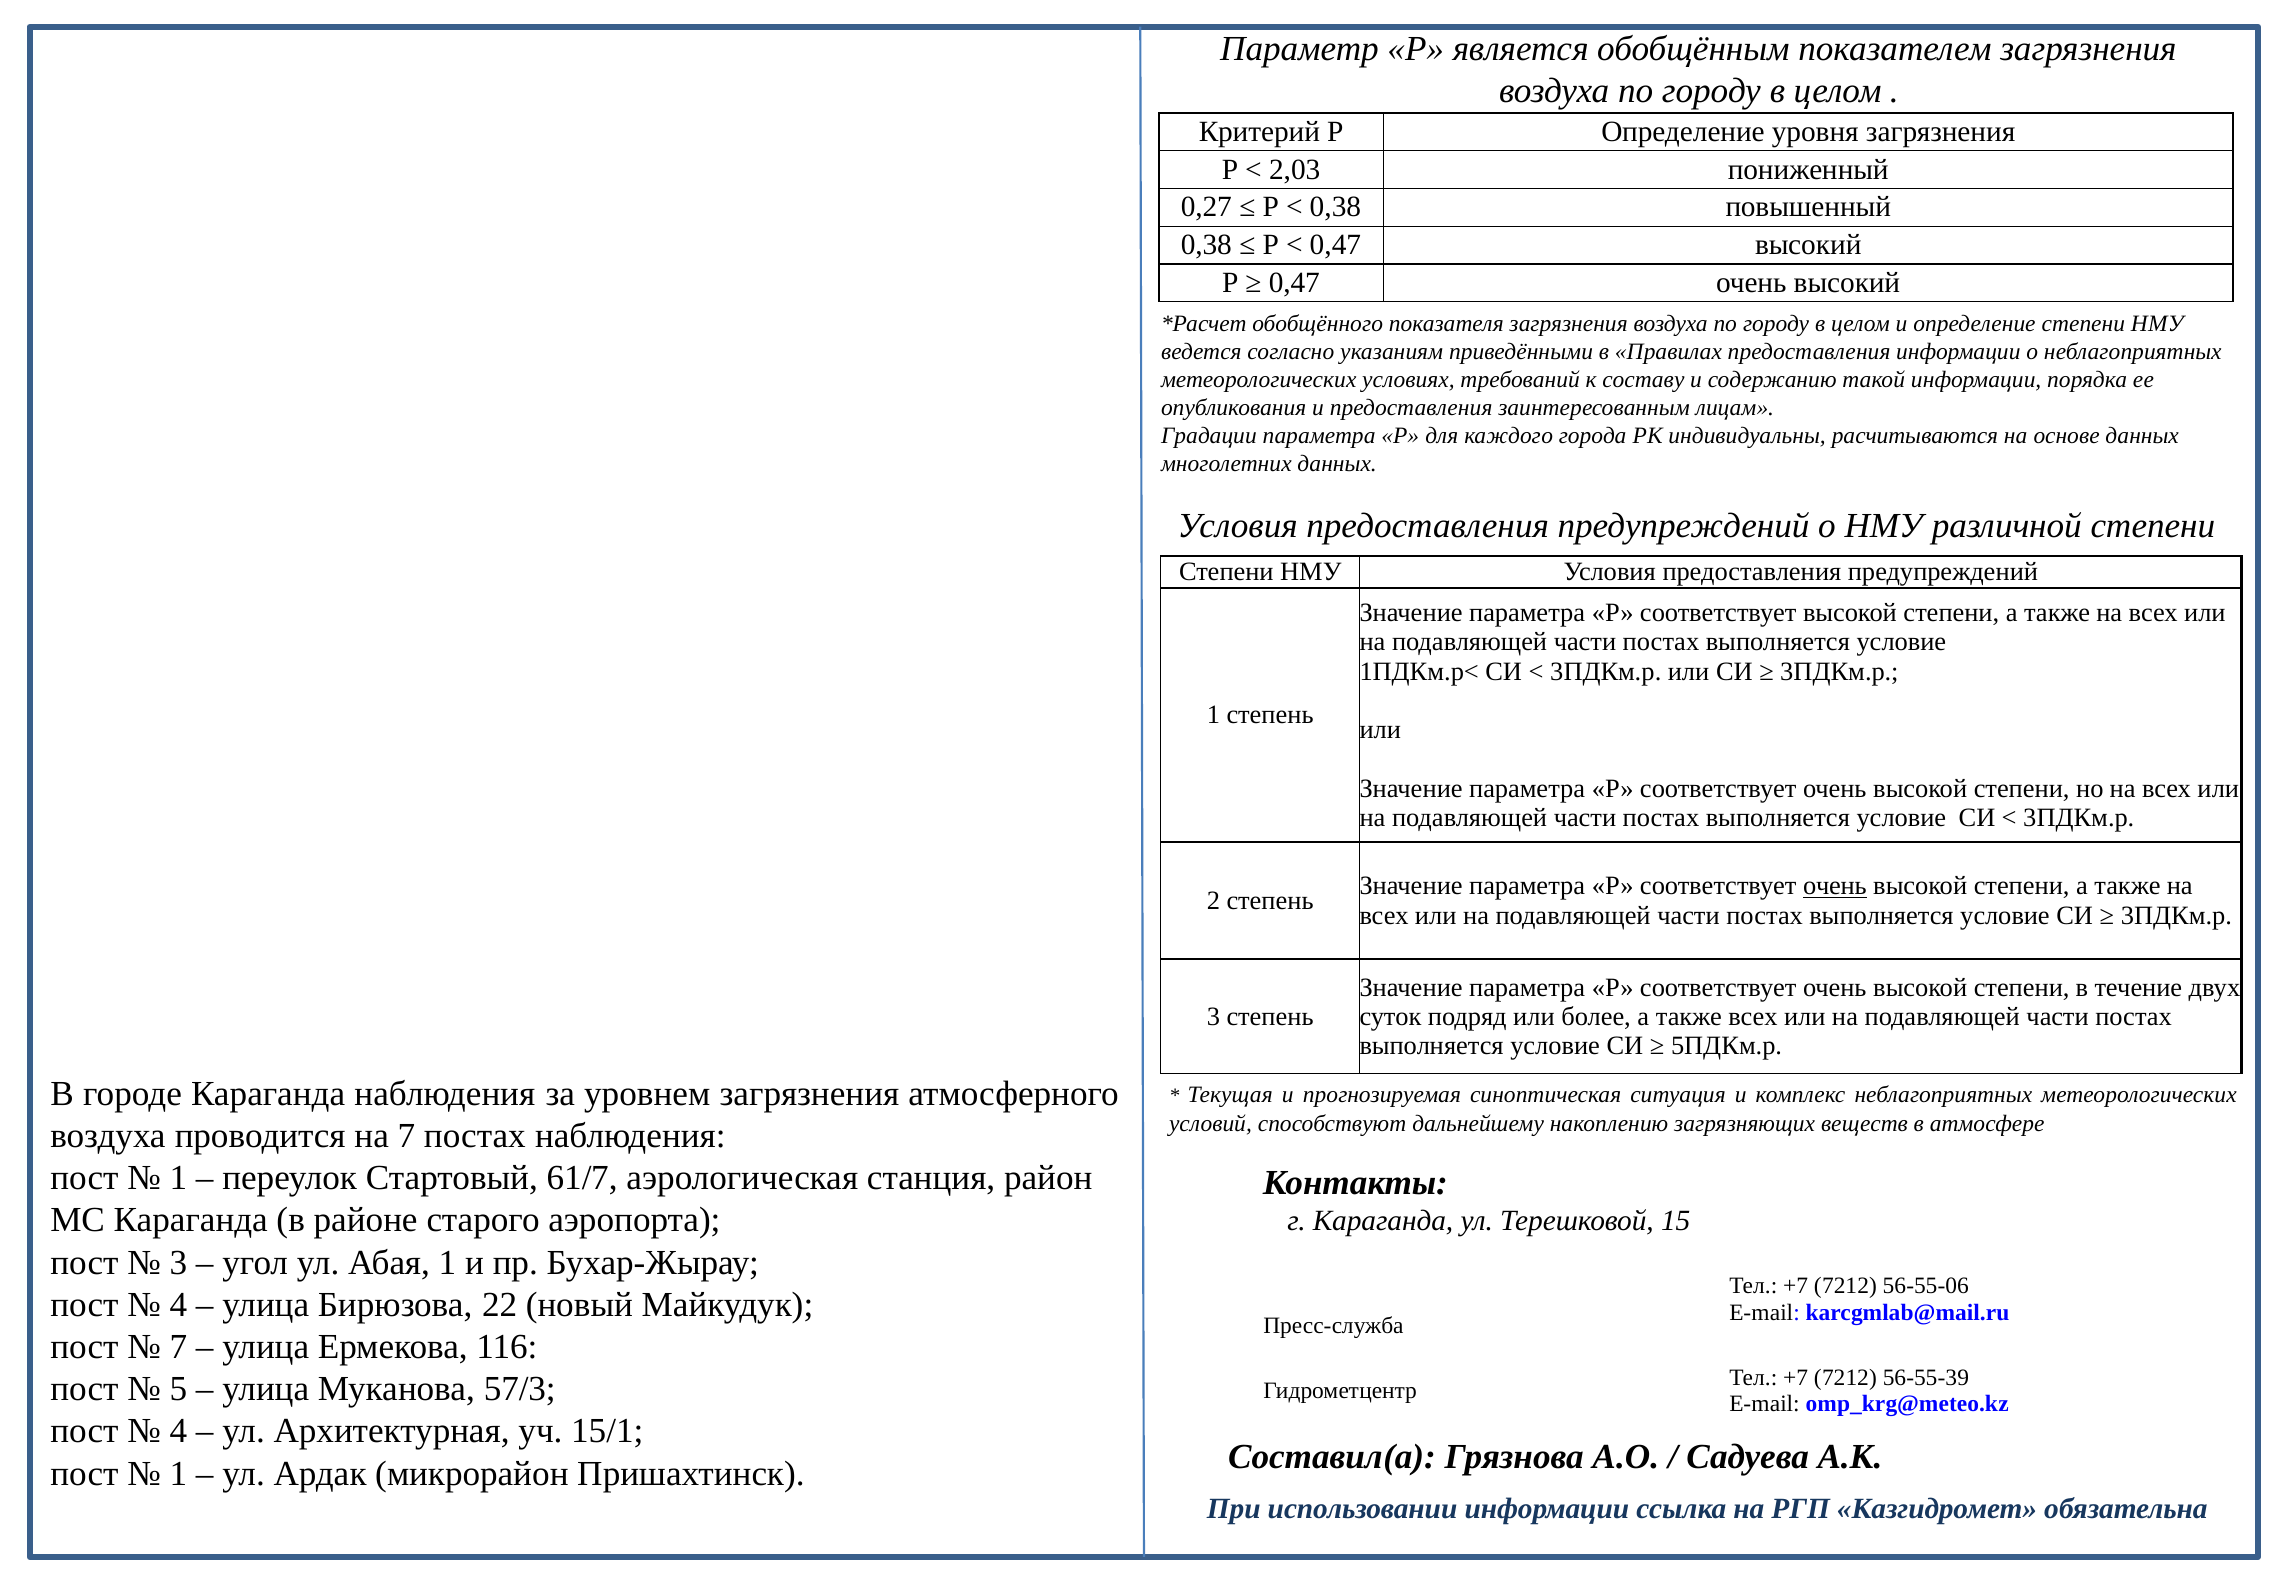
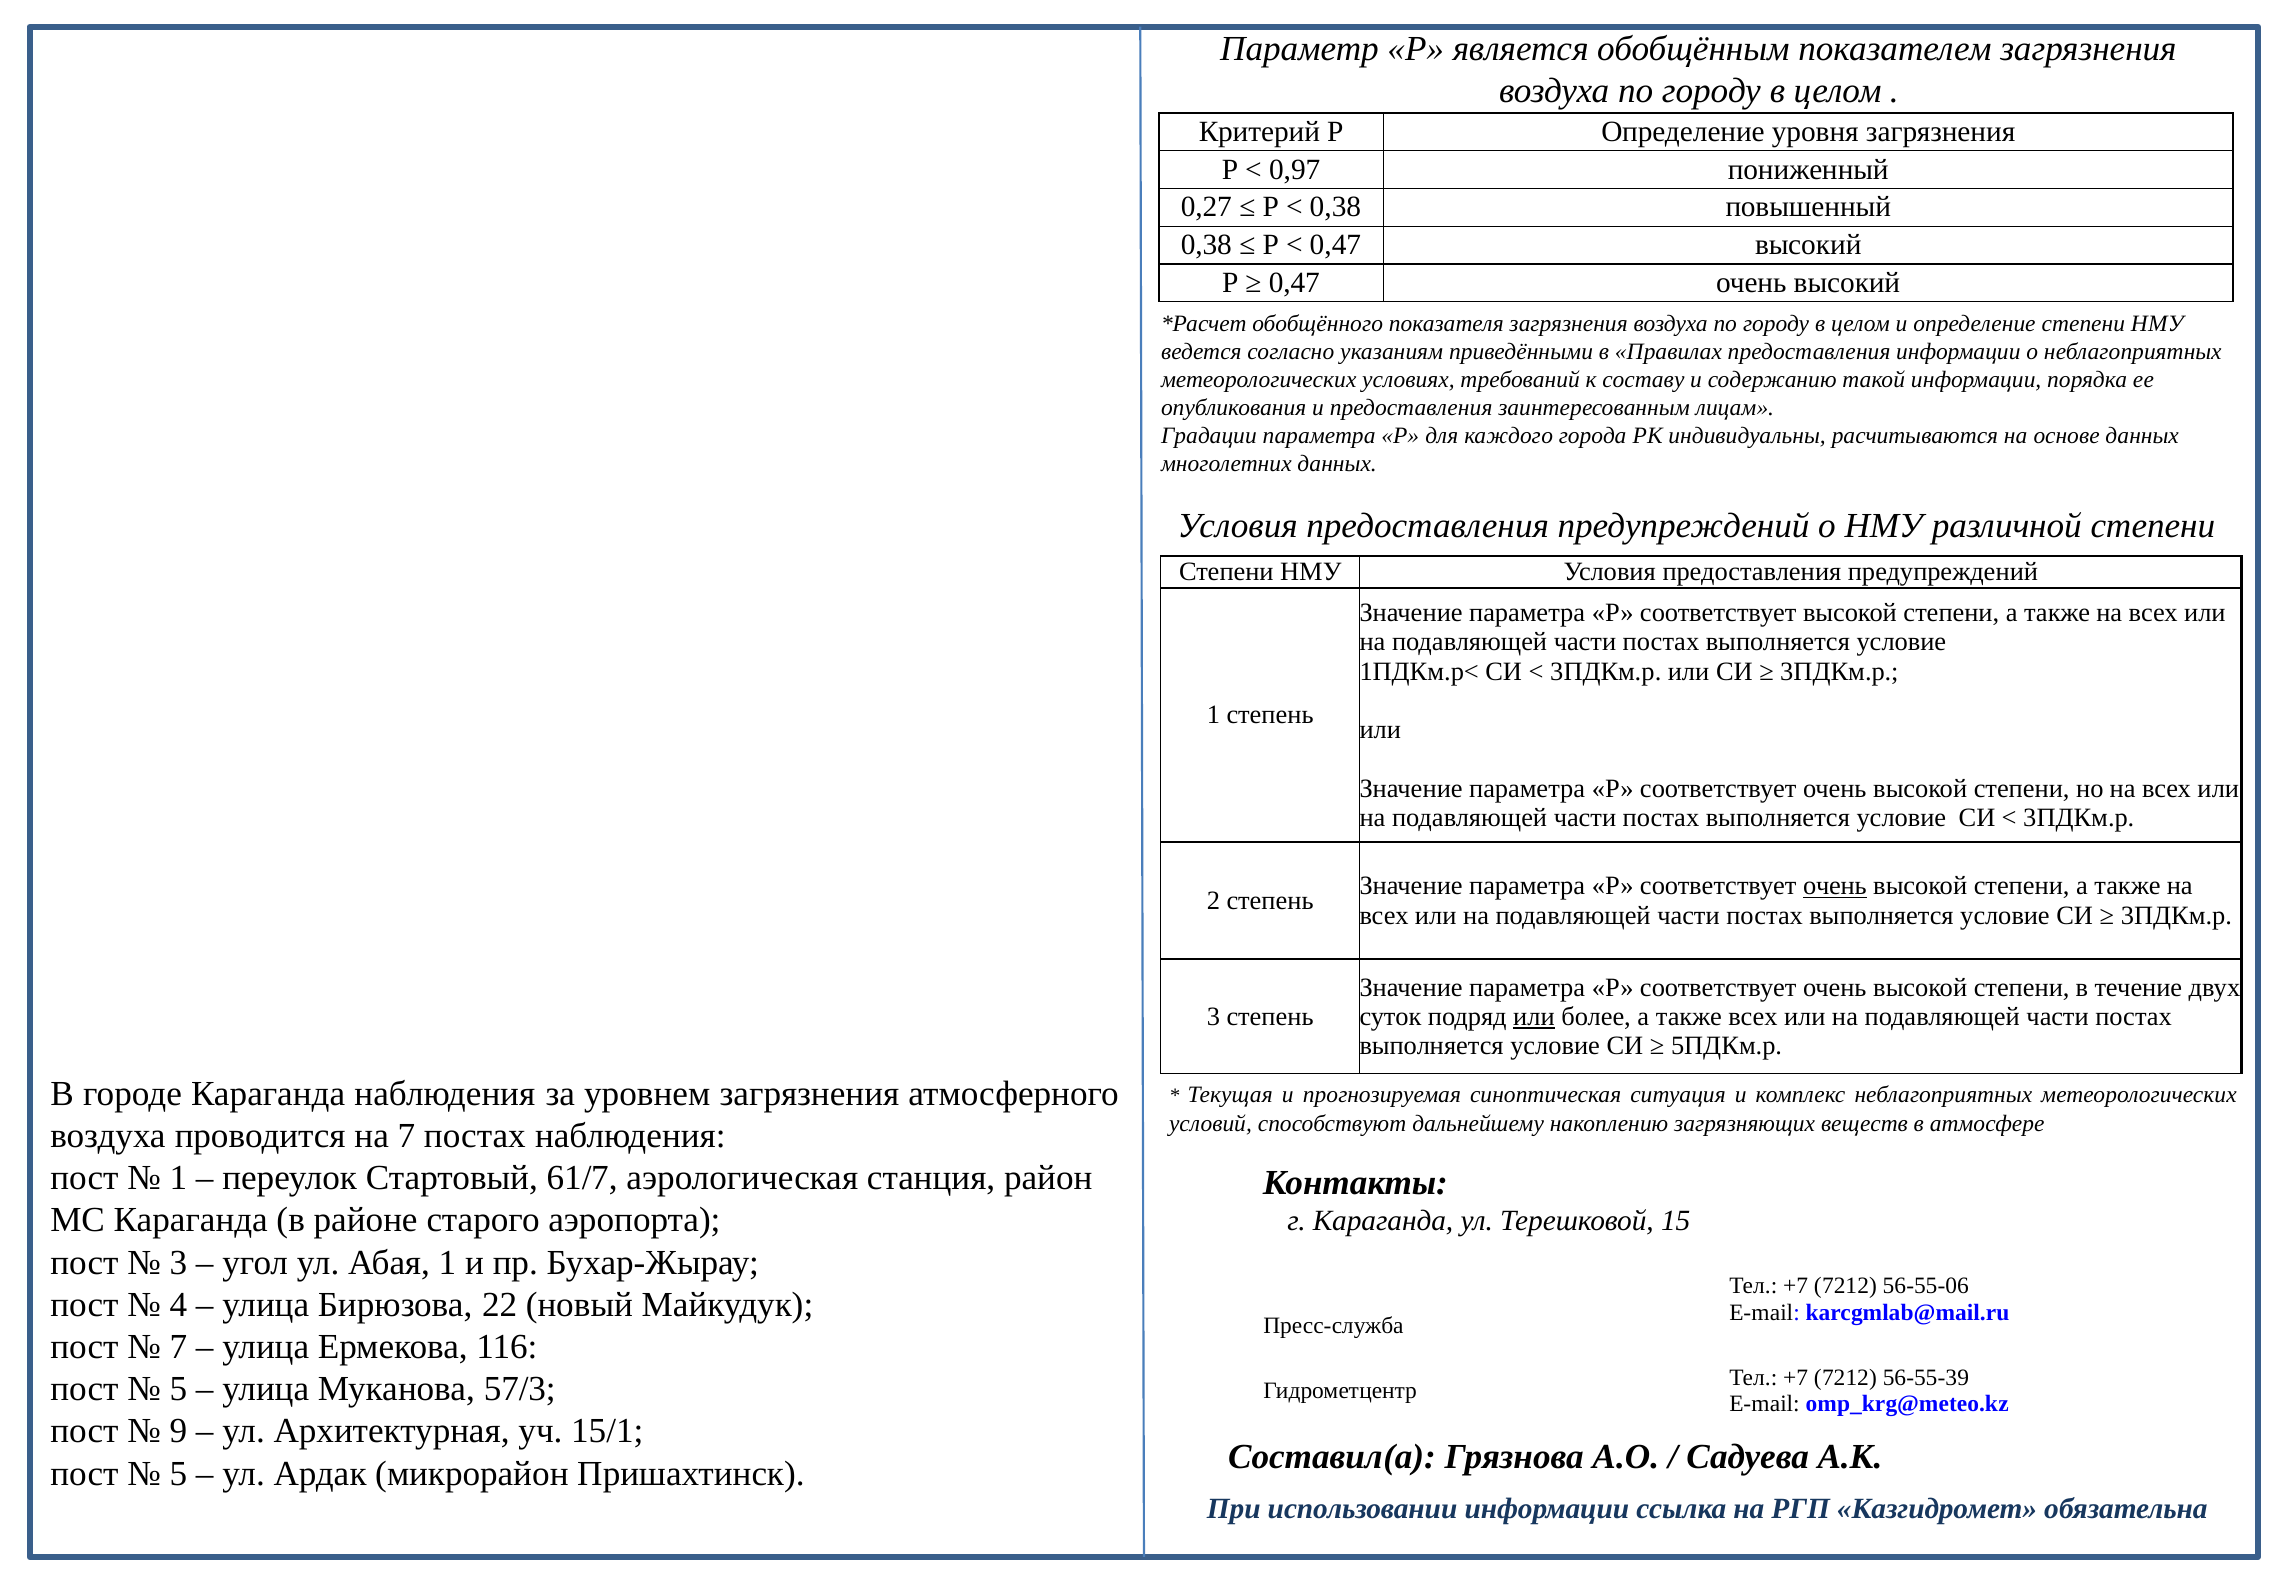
2,03: 2,03 -> 0,97 (1295, 169)
или underline: none -> present (1534, 1017)
4: 4 -> 9 (178, 1431)
1: 1 -> 5 (178, 1474)
